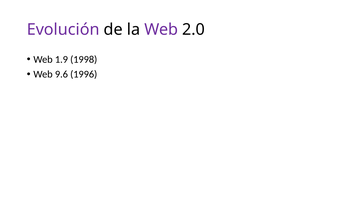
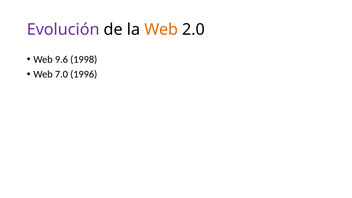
Web colour: purple -> orange (161, 30)
1.9: 1.9 -> 9.6 (61, 60)
9.6: 9.6 -> 7.0 (61, 74)
